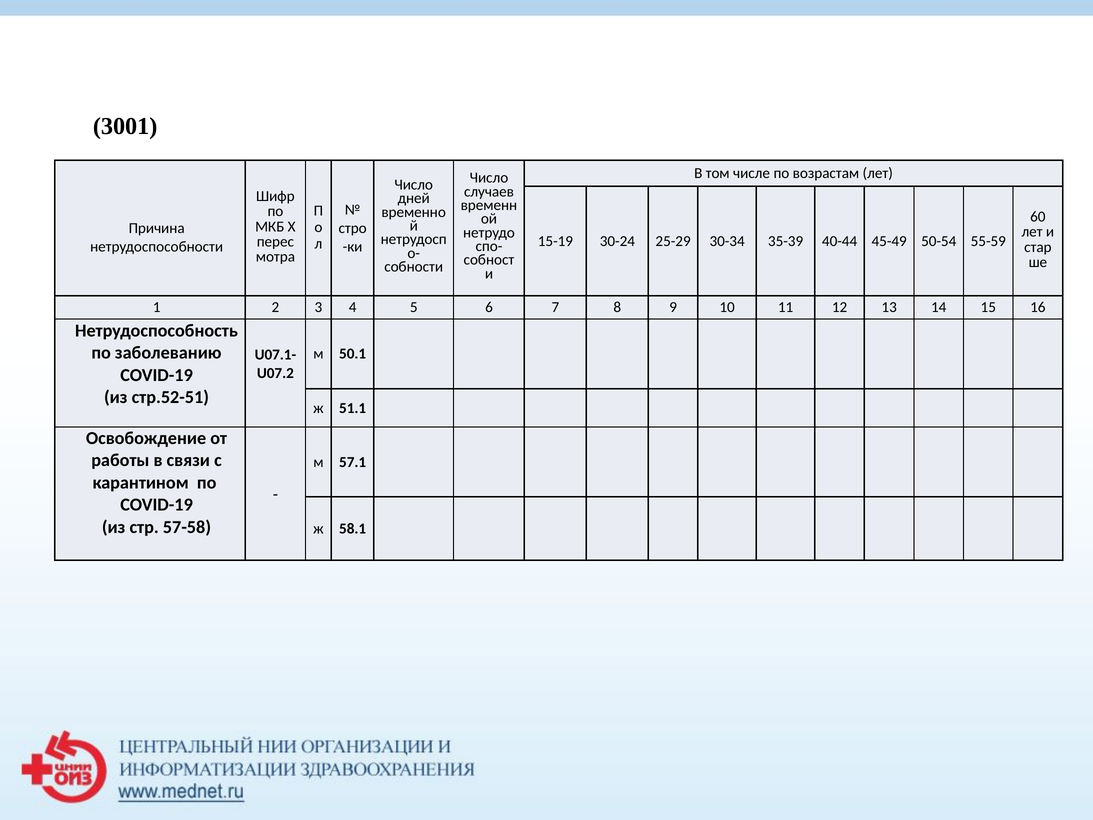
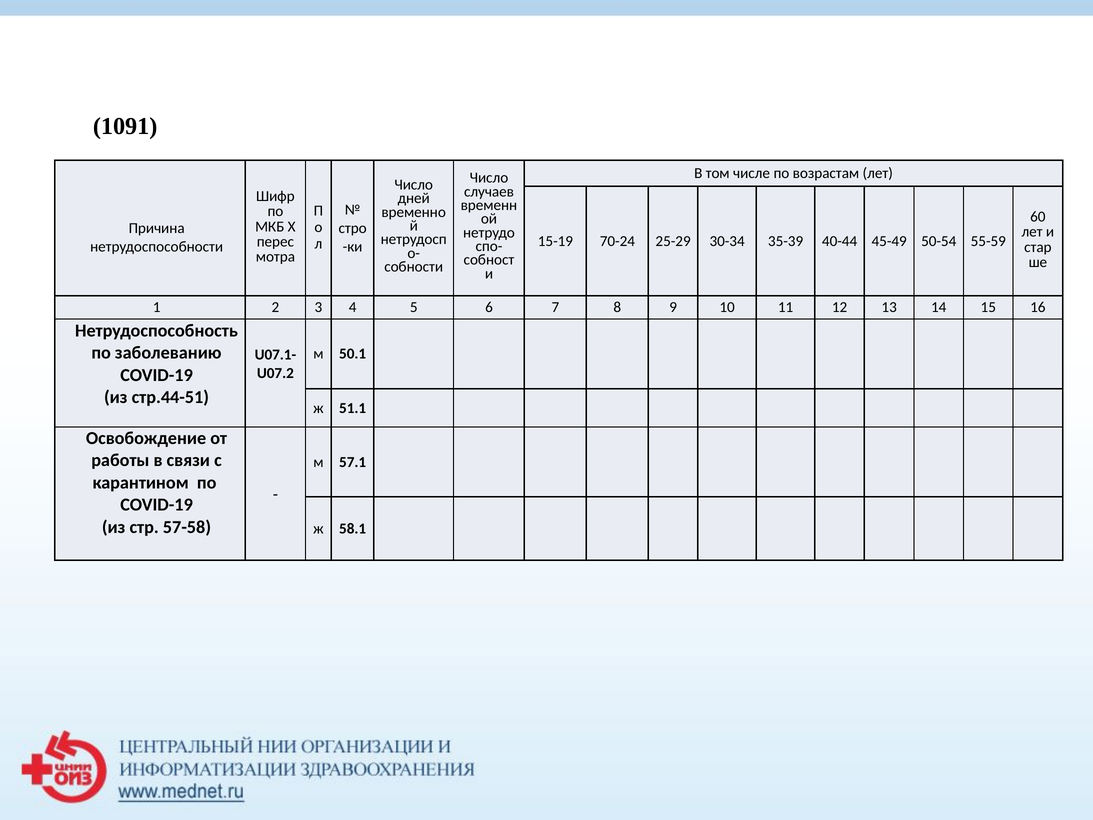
3001: 3001 -> 1091 (125, 126)
30-24: 30-24 -> 70-24 (617, 241)
стр.52-51: стр.52-51 -> стр.44-51 (170, 397)
